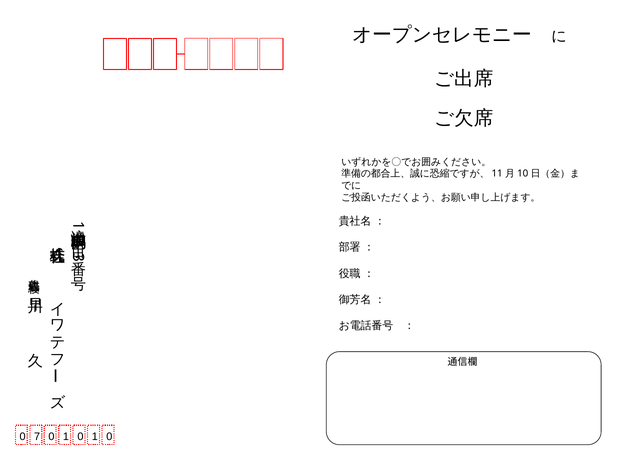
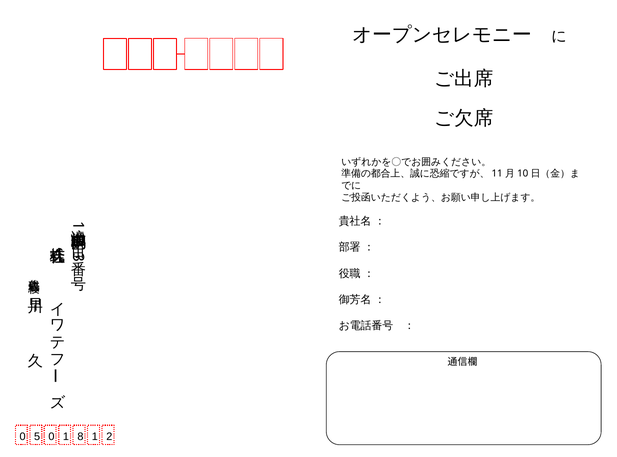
7: 7 -> 5 (37, 436)
0: 0 -> 8 (80, 436)
0: 0 -> 2 (109, 436)
